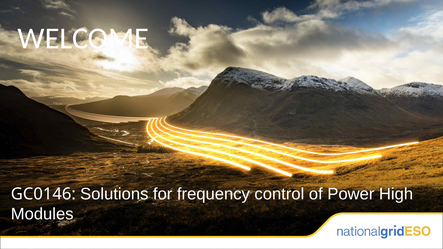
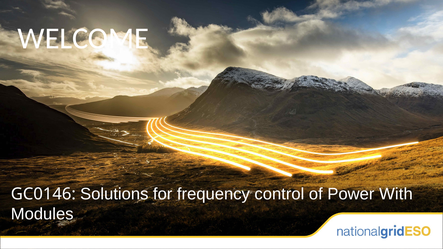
High: High -> With (396, 194)
